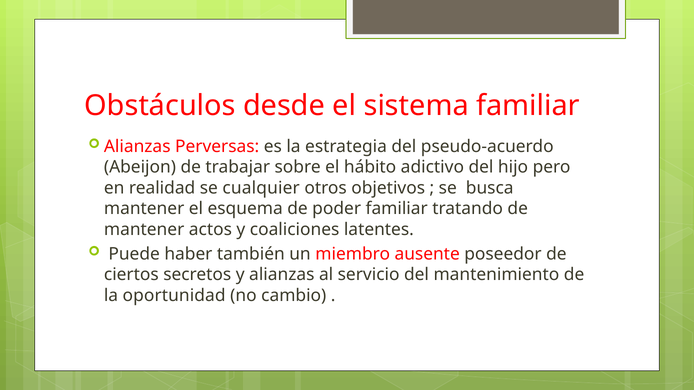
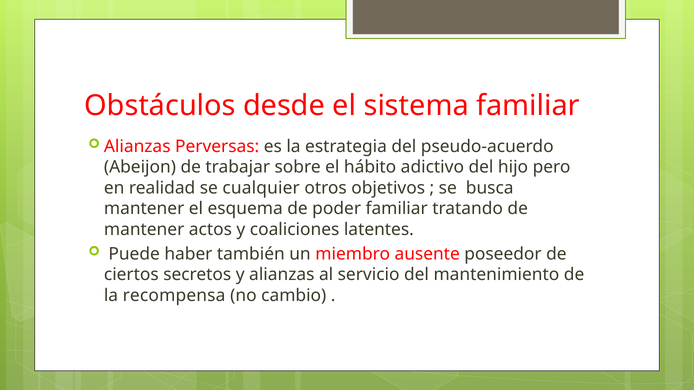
oportunidad: oportunidad -> recompensa (174, 296)
